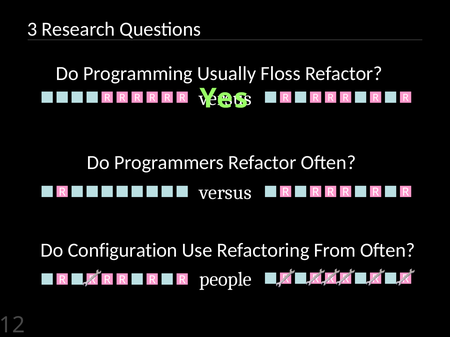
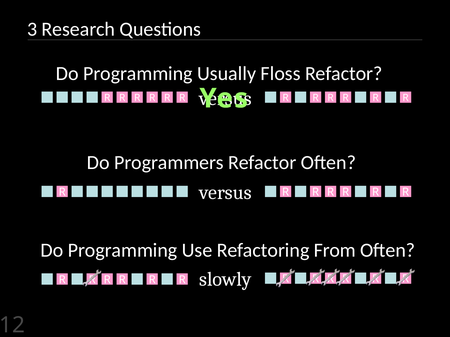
Configuration: Configuration -> Programming (123, 251)
people: people -> slowly (225, 280)
